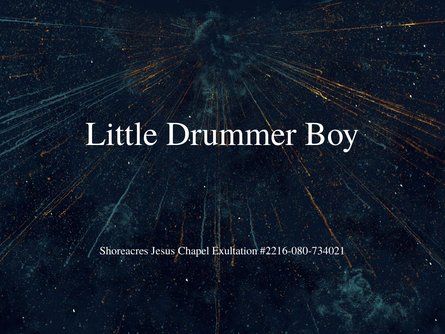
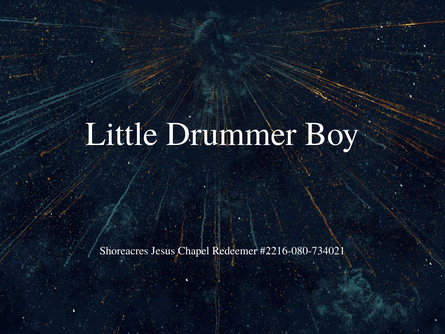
Exultation: Exultation -> Redeemer (235, 251)
